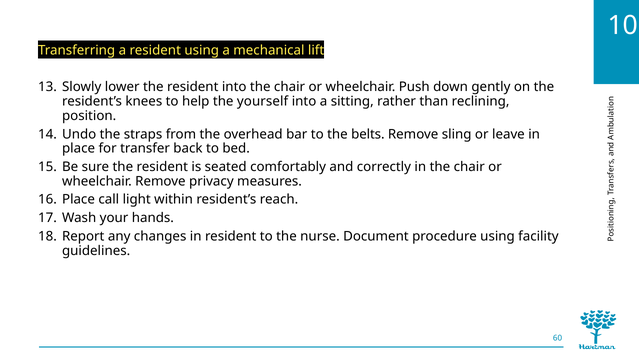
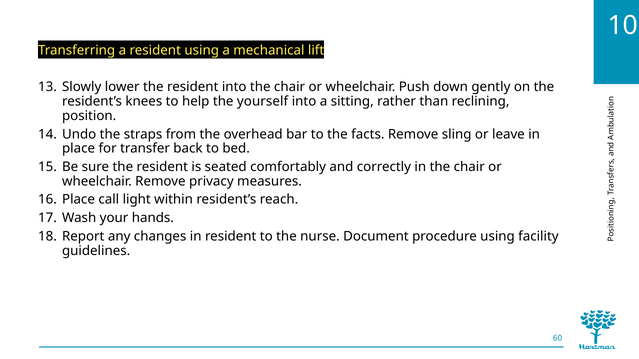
belts: belts -> facts (368, 134)
